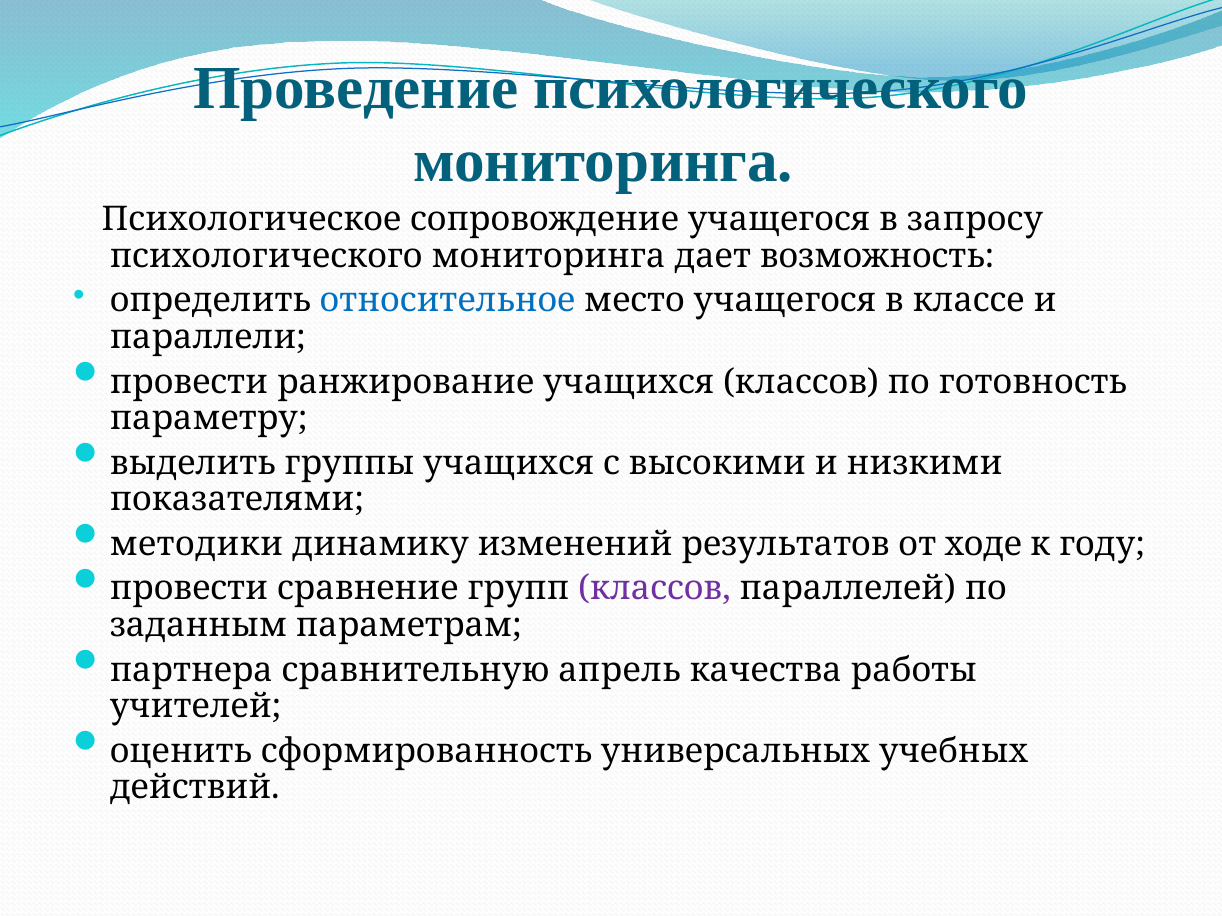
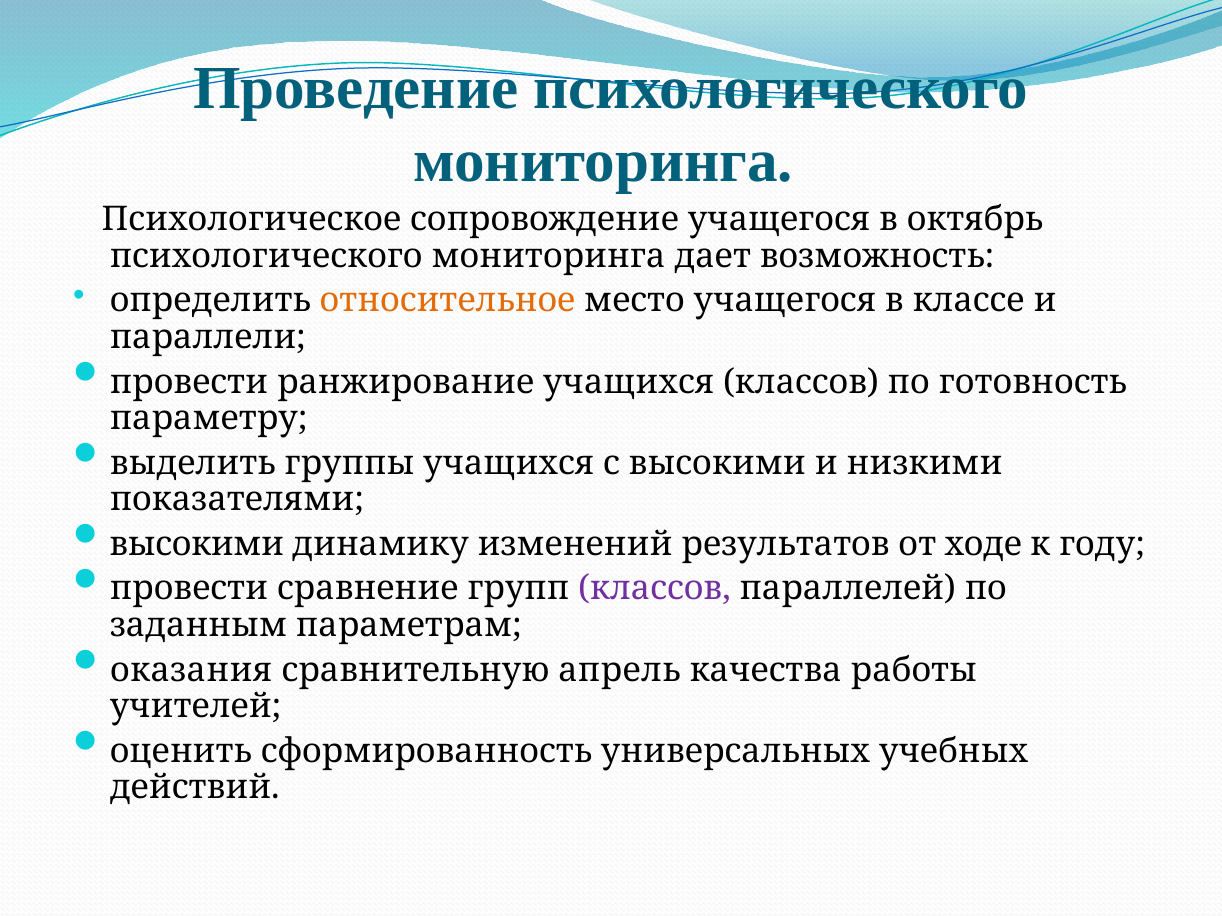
запросу: запросу -> октябрь (975, 220)
относительное colour: blue -> orange (448, 301)
методики: методики -> высокими (197, 545)
партнера: партнера -> оказания (191, 670)
